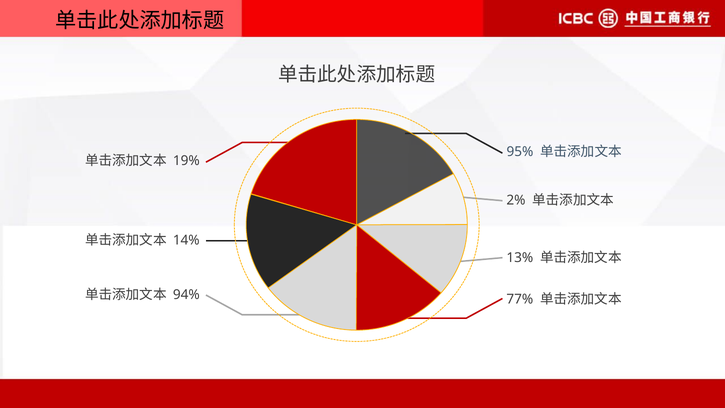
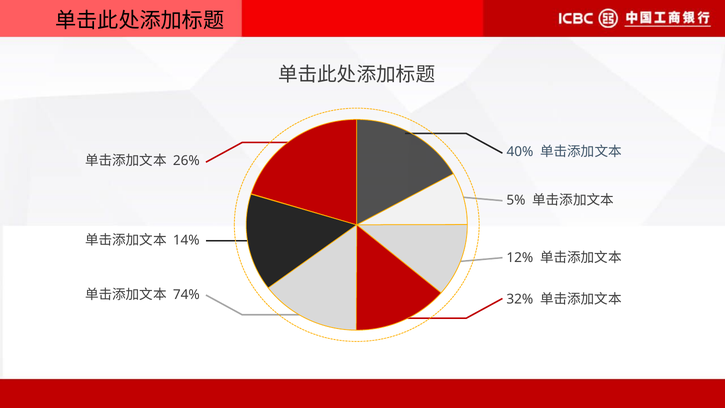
95%: 95% -> 40% (520, 152)
19%: 19% -> 26% (186, 161)
2%: 2% -> 5% (516, 200)
13%: 13% -> 12% (520, 257)
94%: 94% -> 74% (186, 294)
77%: 77% -> 32% (520, 299)
